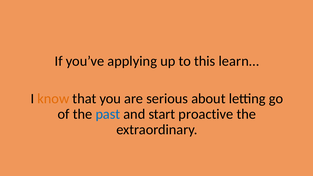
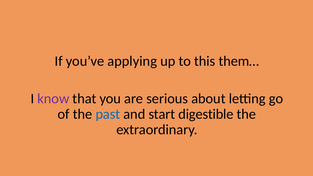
learn…: learn… -> them… (239, 61)
know colour: orange -> purple (53, 99)
proactive: proactive -> digestible (206, 114)
